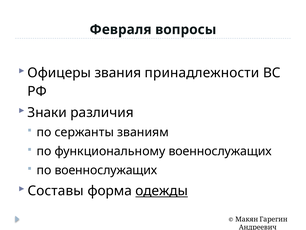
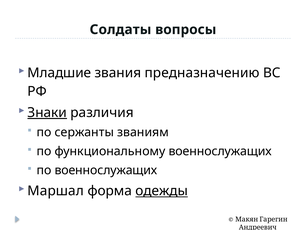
Февраля: Февраля -> Солдаты (120, 30)
Офицеры: Офицеры -> Младшие (59, 73)
принадлежности: принадлежности -> предназначению (202, 73)
Знаки underline: none -> present (47, 112)
Составы: Составы -> Маршал (56, 191)
